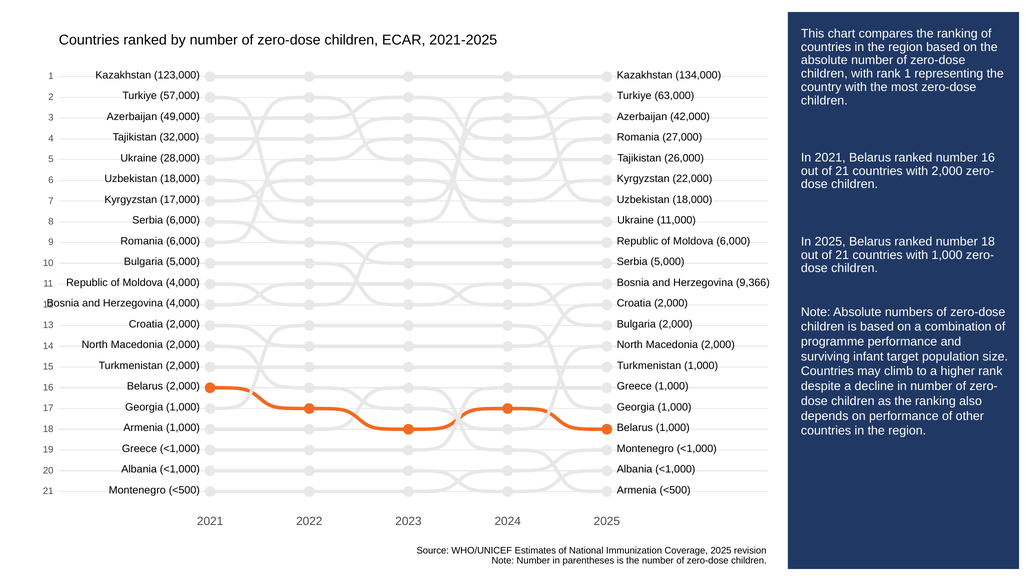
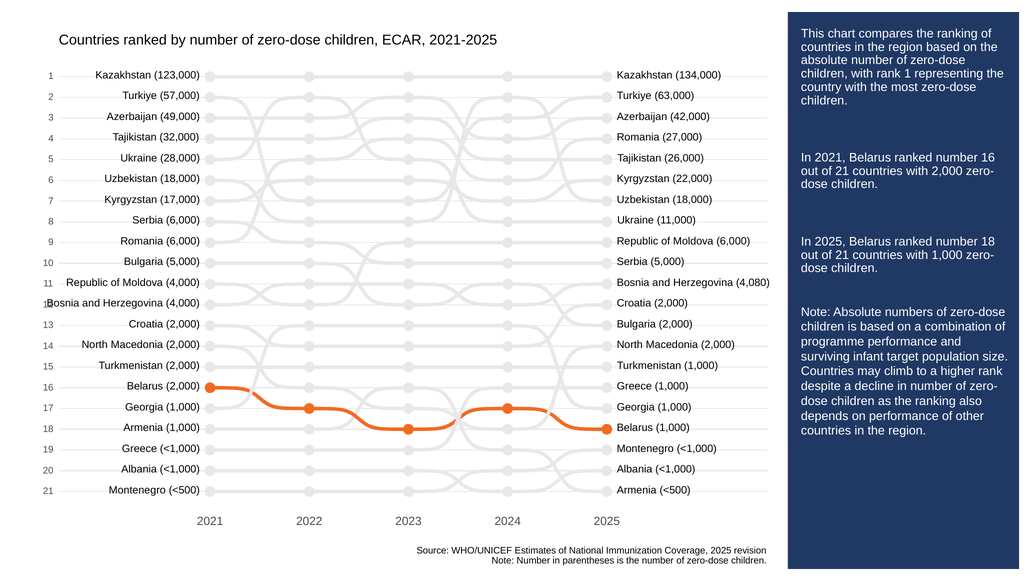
9,366: 9,366 -> 4,080 (753, 282)
